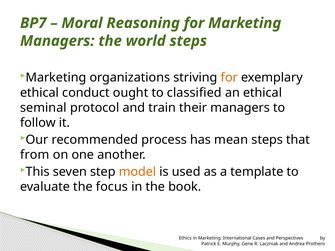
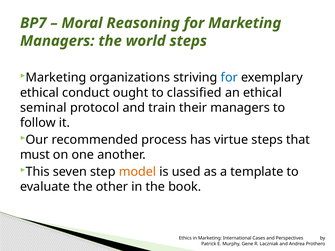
for colour: orange -> blue (229, 78)
mean: mean -> virtue (231, 140)
from: from -> must (35, 155)
focus: focus -> other (112, 187)
